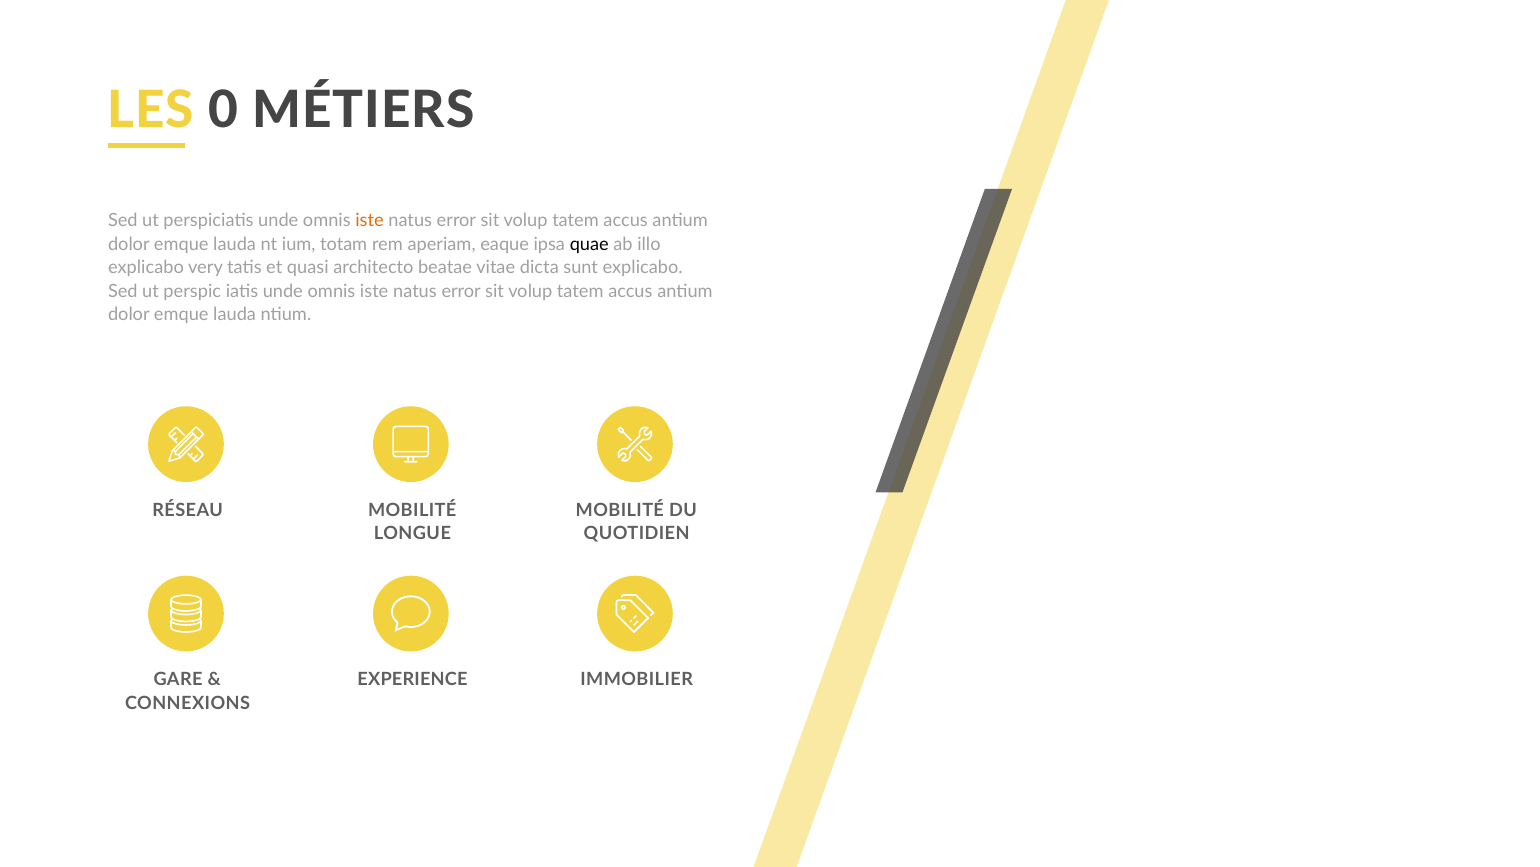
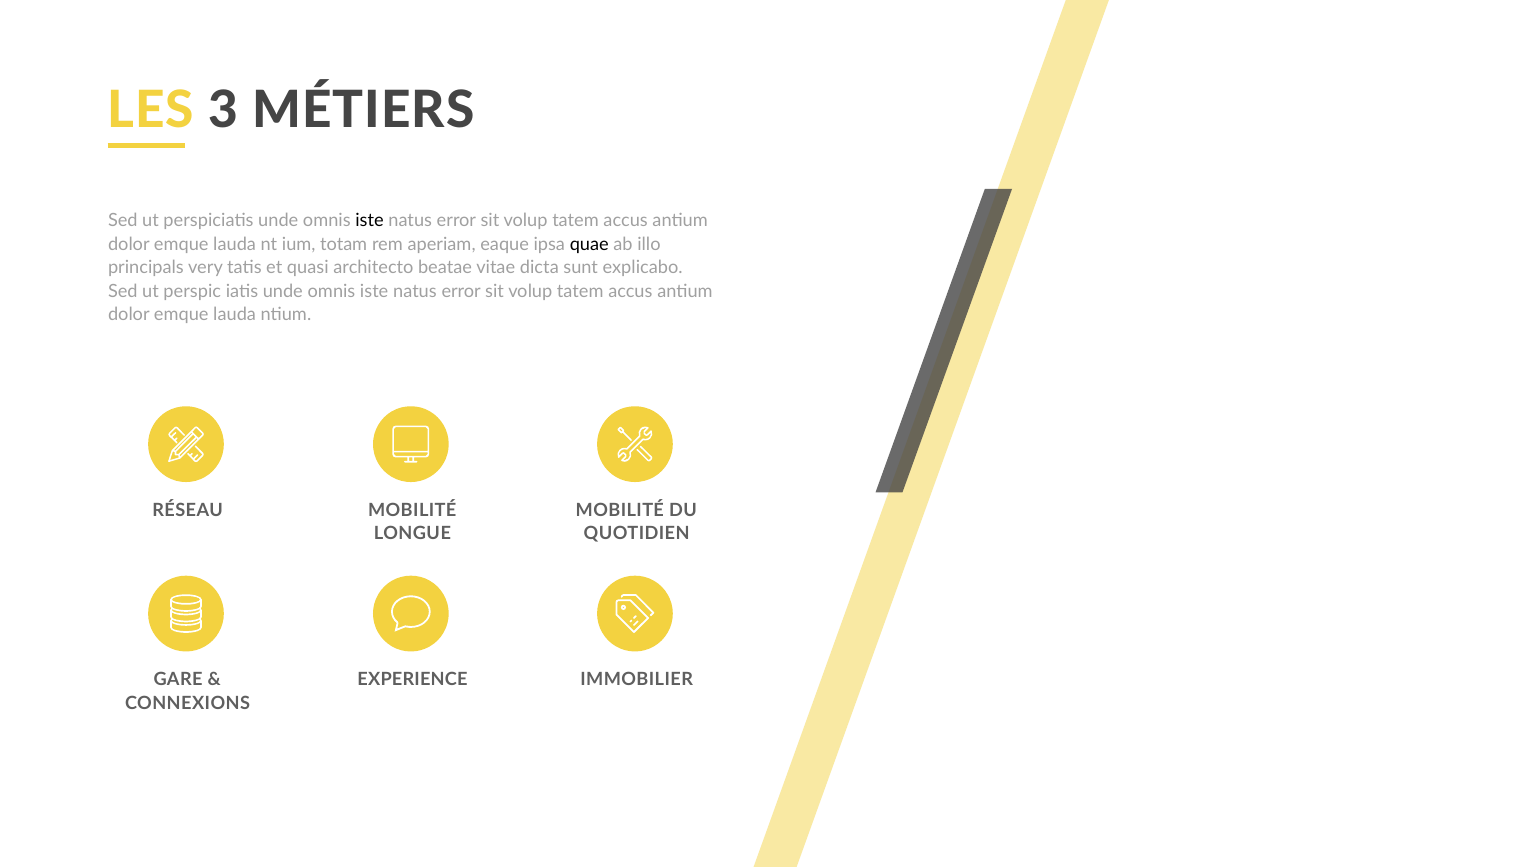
0: 0 -> 3 (223, 111)
iste colour: orange -> black (370, 220)
explicabo: explicabo -> principals (146, 267)
